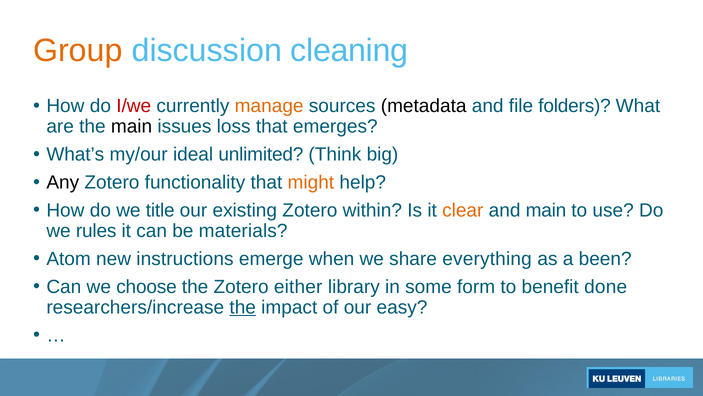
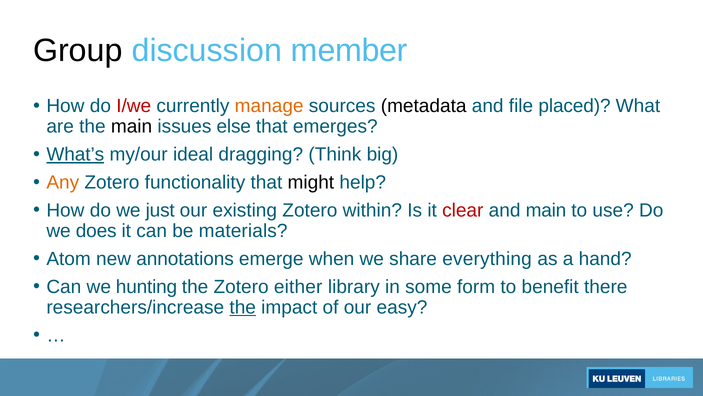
Group colour: orange -> black (78, 50)
cleaning: cleaning -> member (349, 50)
folders: folders -> placed (575, 106)
loss: loss -> else (234, 126)
What’s underline: none -> present (75, 154)
unlimited: unlimited -> dragging (261, 154)
Any colour: black -> orange (63, 182)
might colour: orange -> black (311, 182)
title: title -> just (160, 210)
clear colour: orange -> red (463, 210)
rules: rules -> does (96, 231)
instructions: instructions -> annotations (185, 258)
been: been -> hand (605, 258)
choose: choose -> hunting (147, 286)
done: done -> there (606, 286)
